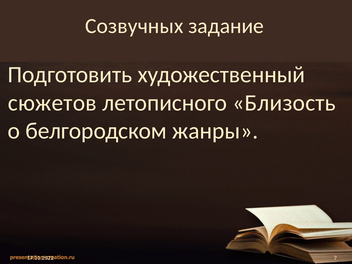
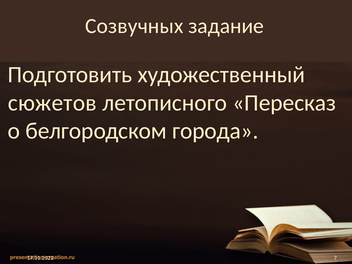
Близость: Близость -> Пересказ (284, 103)
жанры: жанры -> города (215, 131)
